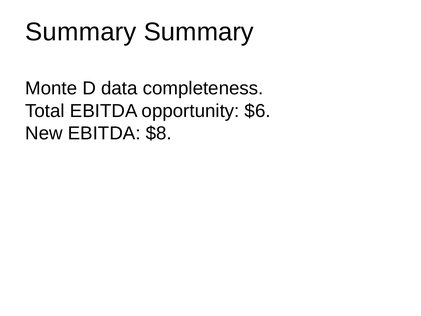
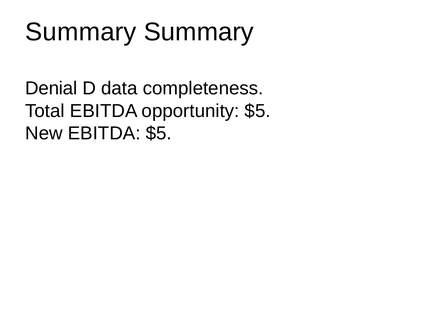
Monte: Monte -> Denial (51, 88)
opportunity $6: $6 -> $5 (258, 111)
EBITDA $8: $8 -> $5 (159, 133)
